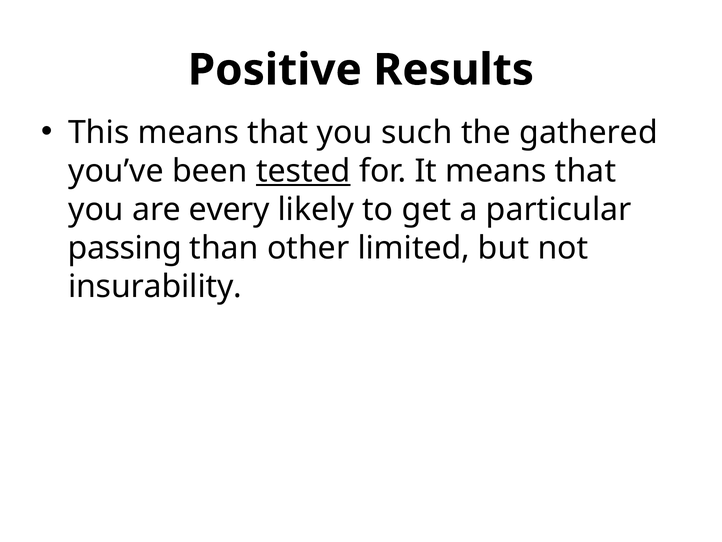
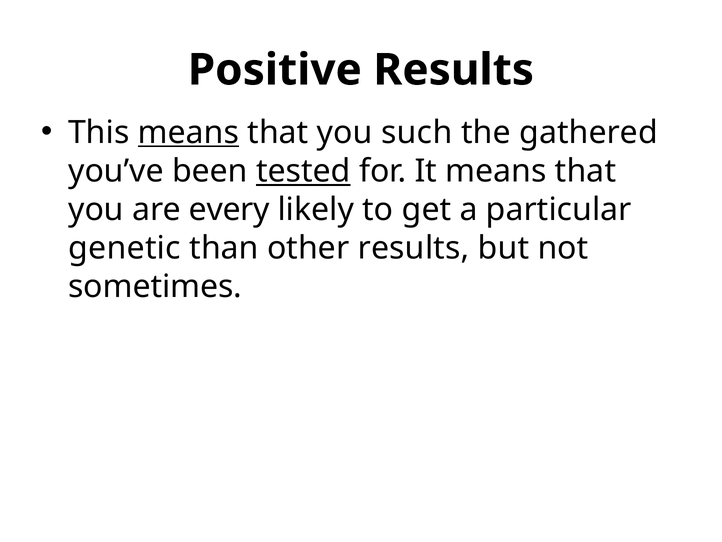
means underline: none -> present (188, 132)
passing: passing -> genetic (125, 248)
other limited: limited -> results (414, 248)
insurability: insurability -> sometimes (155, 286)
